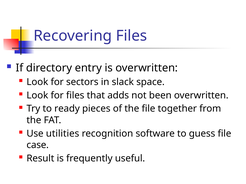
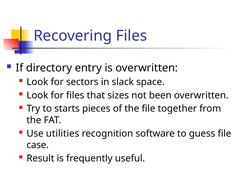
adds: adds -> sizes (118, 96)
ready: ready -> starts (67, 109)
